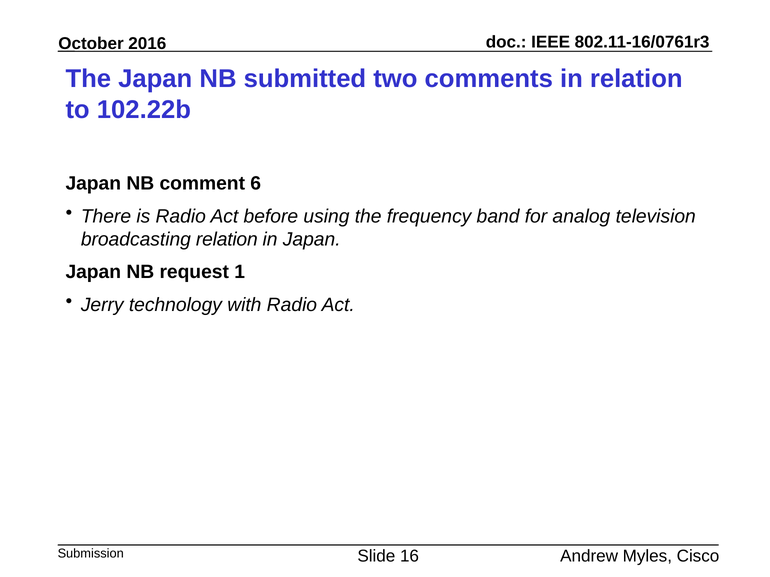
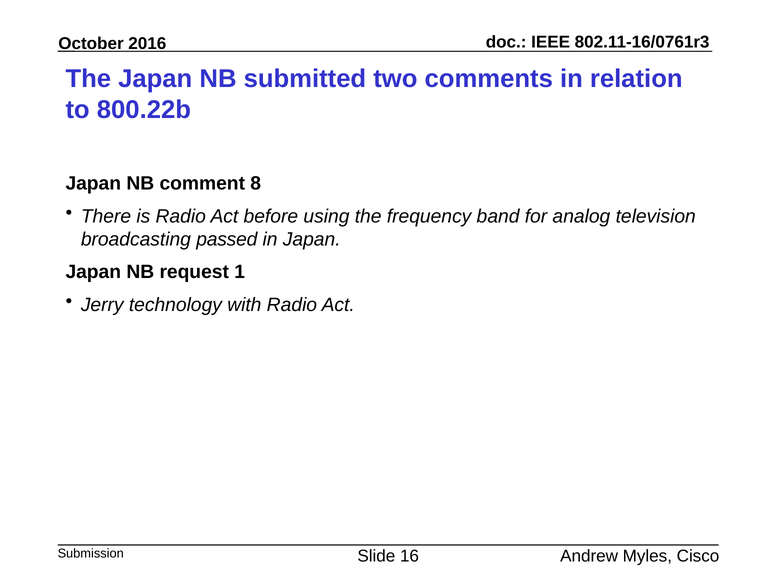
102.22b: 102.22b -> 800.22b (144, 110)
6: 6 -> 8 (256, 184)
broadcasting relation: relation -> passed (227, 239)
